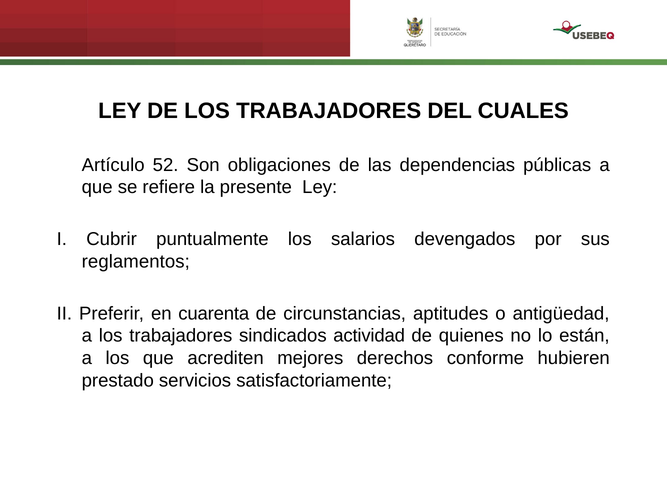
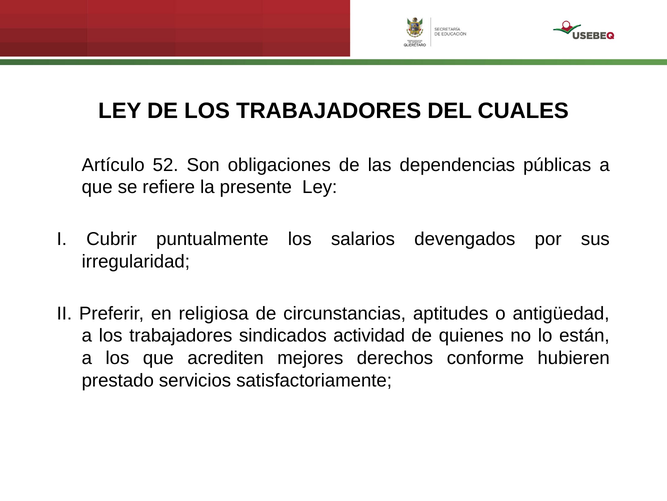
reglamentos: reglamentos -> irregularidad (136, 261)
cuarenta: cuarenta -> religiosa (214, 313)
